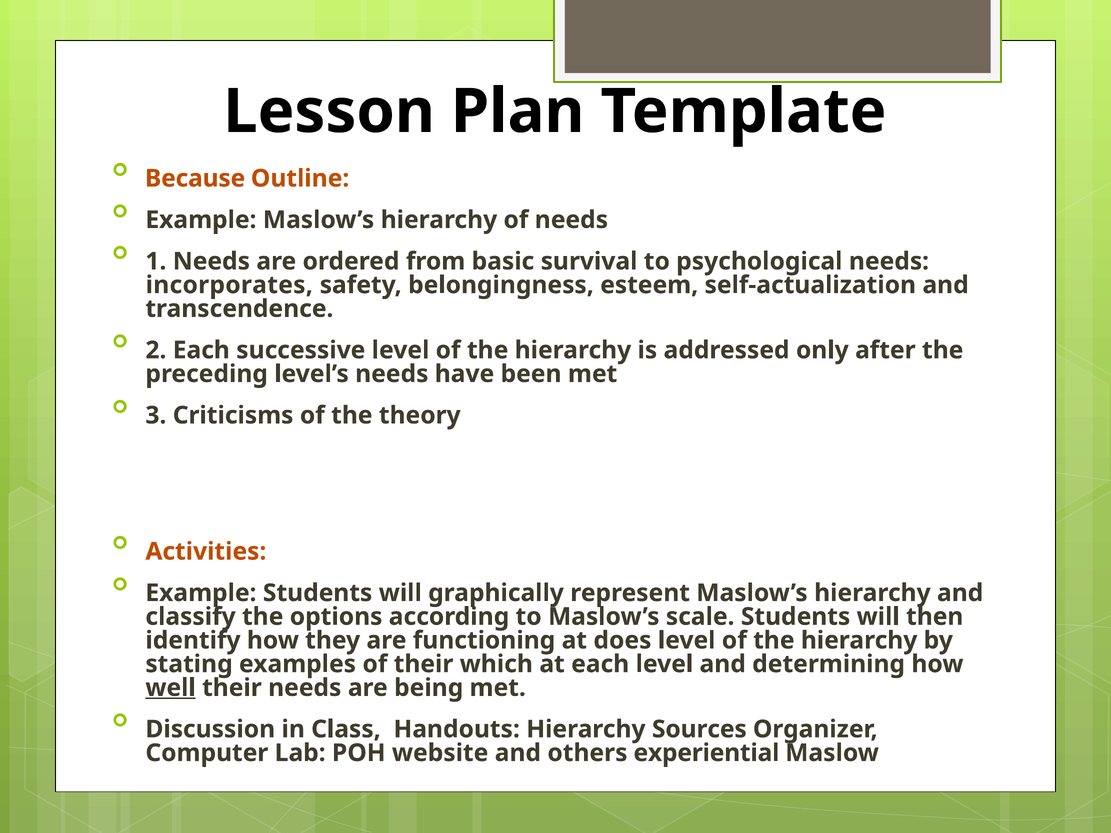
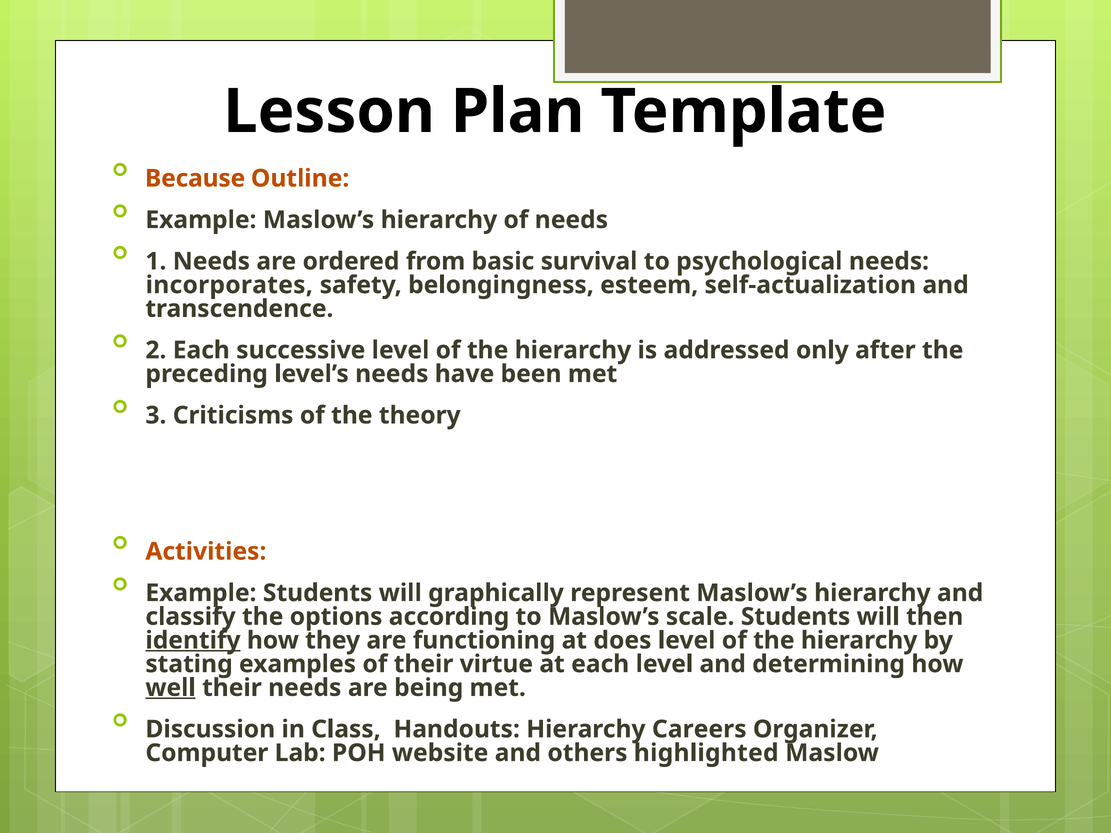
identify underline: none -> present (193, 641)
which: which -> virtue (496, 664)
Sources: Sources -> Careers (699, 729)
experiential: experiential -> highlighted (706, 753)
